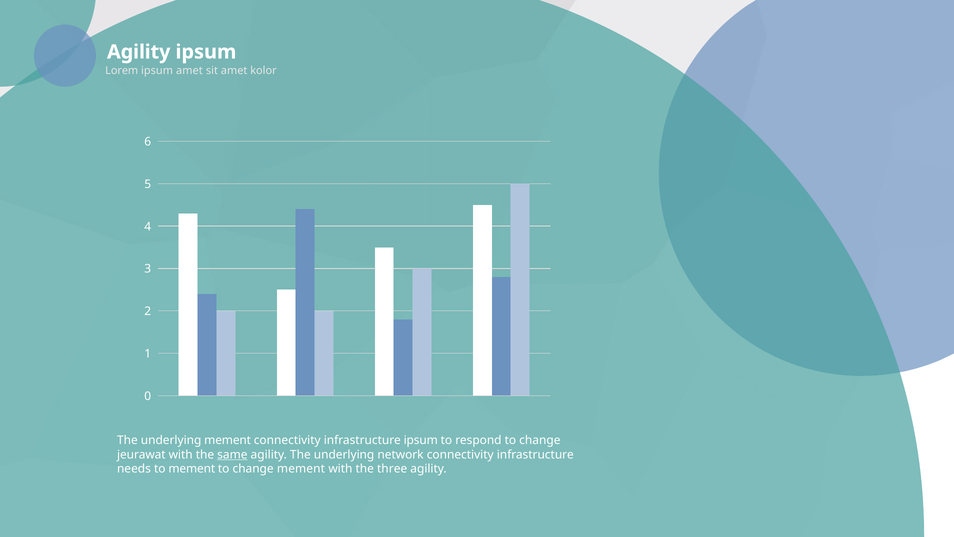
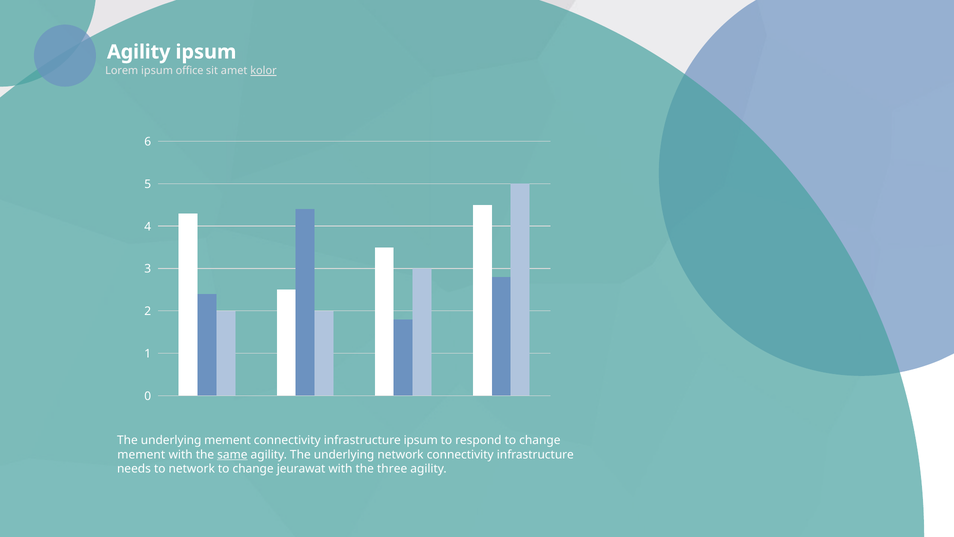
ipsum amet: amet -> office (190, 71)
kolor underline: none -> present (263, 71)
jeurawat: jeurawat -> mement (141, 454)
to mement: mement -> network (192, 469)
change mement: mement -> jeurawat (301, 469)
